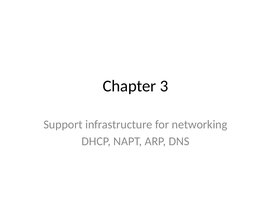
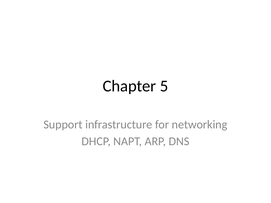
3: 3 -> 5 (164, 86)
